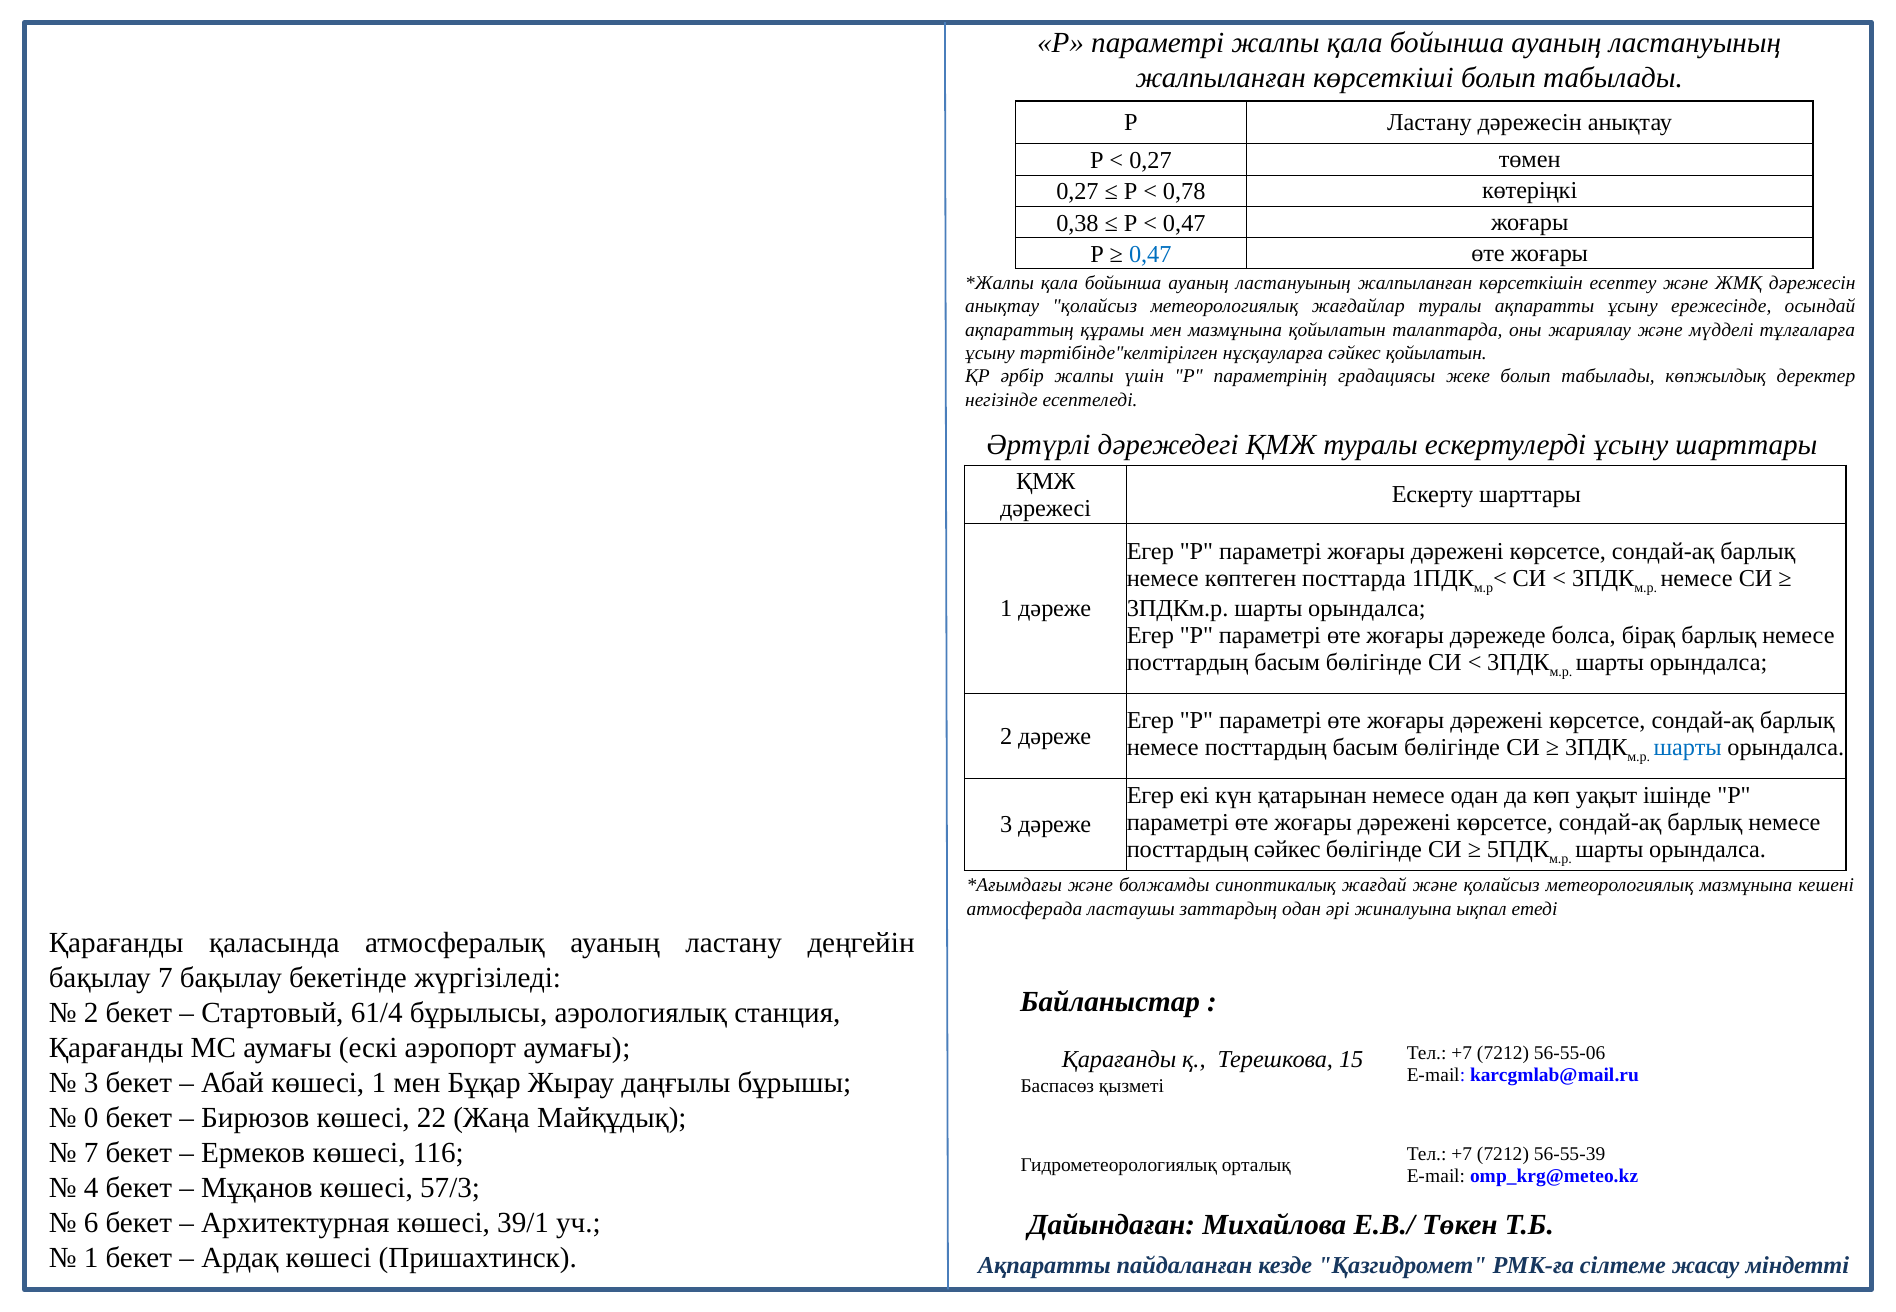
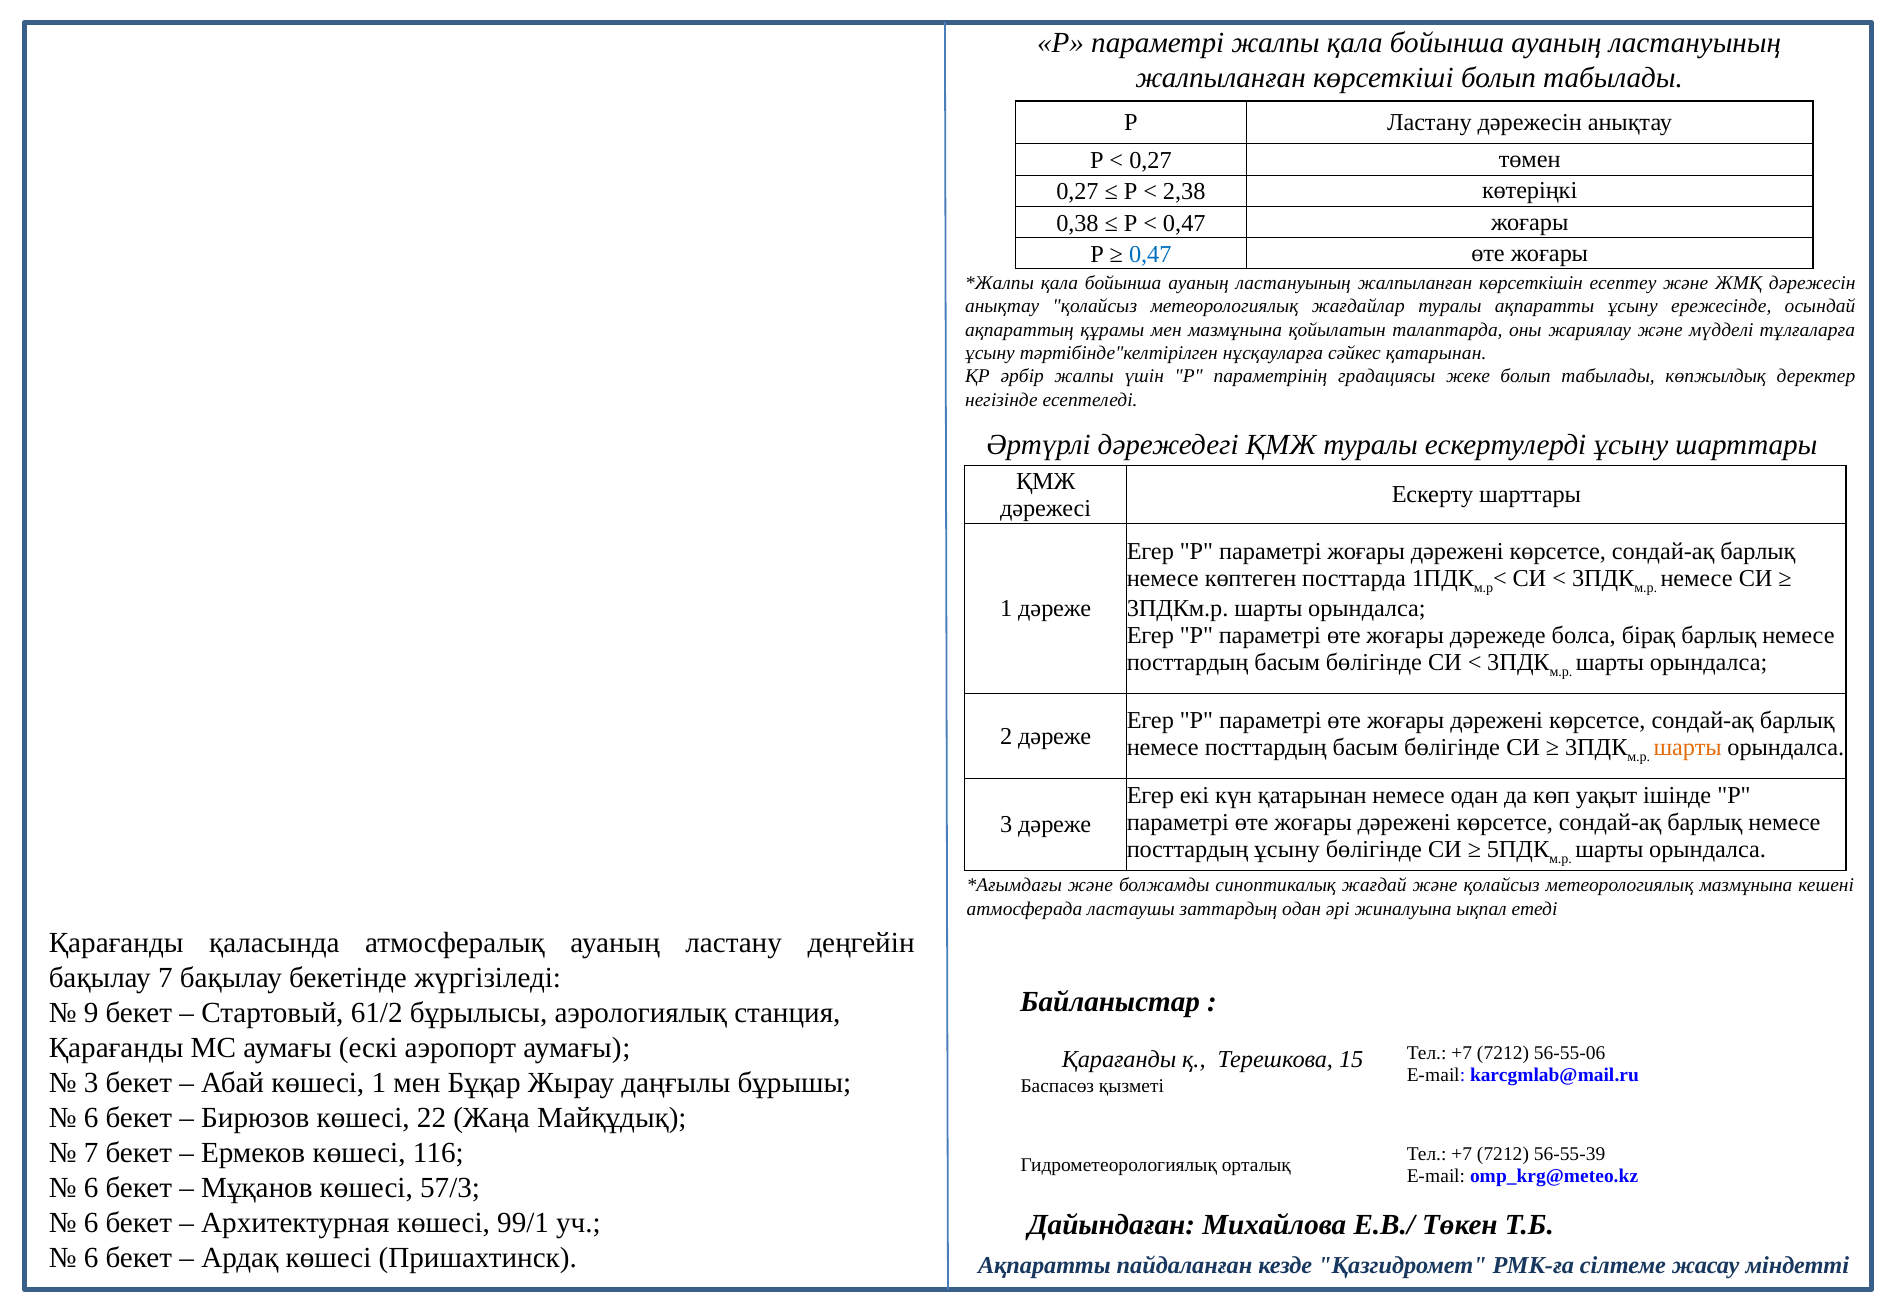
0,78: 0,78 -> 2,38 (1184, 192)
сәйкес қойылатын: қойылатын -> қатарынан (1436, 353)
шарты colour: blue -> orange (1688, 748)
посттардың сәйкес: сәйкес -> ұсыну (1287, 850)
2: 2 -> 9 (91, 1013)
61/4: 61/4 -> 61/2 (377, 1013)
0: 0 -> 6 (91, 1118)
4: 4 -> 6 (91, 1188)
39/1: 39/1 -> 99/1 (523, 1223)
1: 1 -> 6 (91, 1258)
